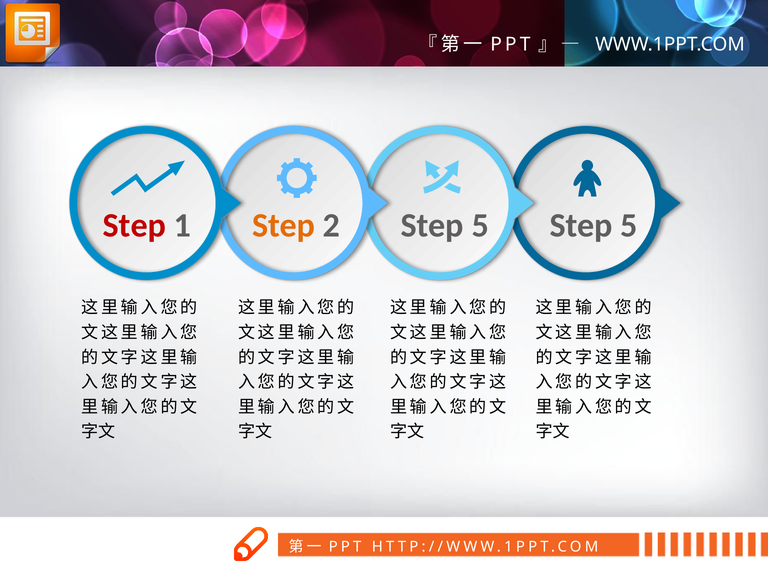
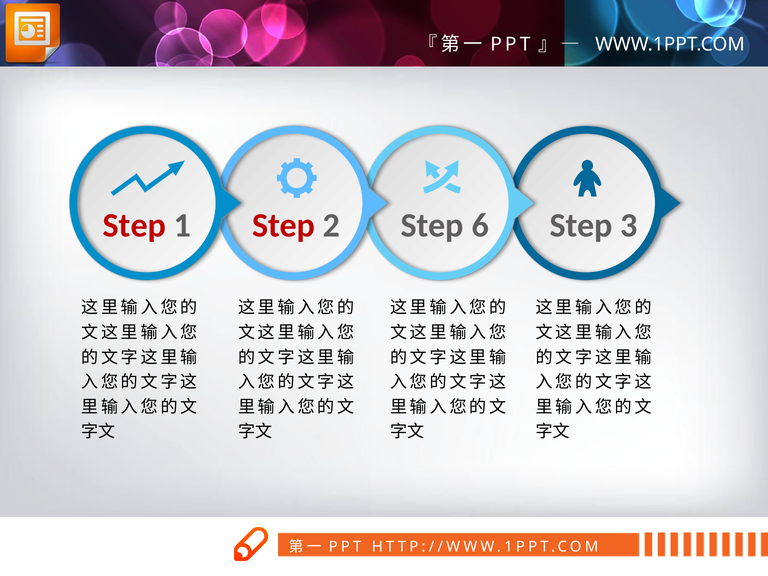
Step colour: orange -> red (284, 226)
2 Step 5: 5 -> 6 (480, 226)
5: 5 -> 3 (629, 226)
